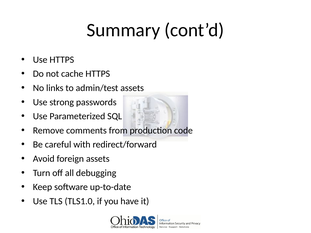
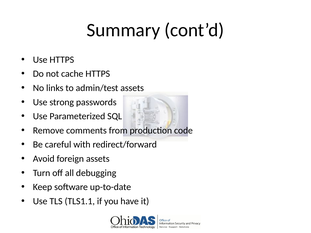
TLS1.0: TLS1.0 -> TLS1.1 (80, 201)
